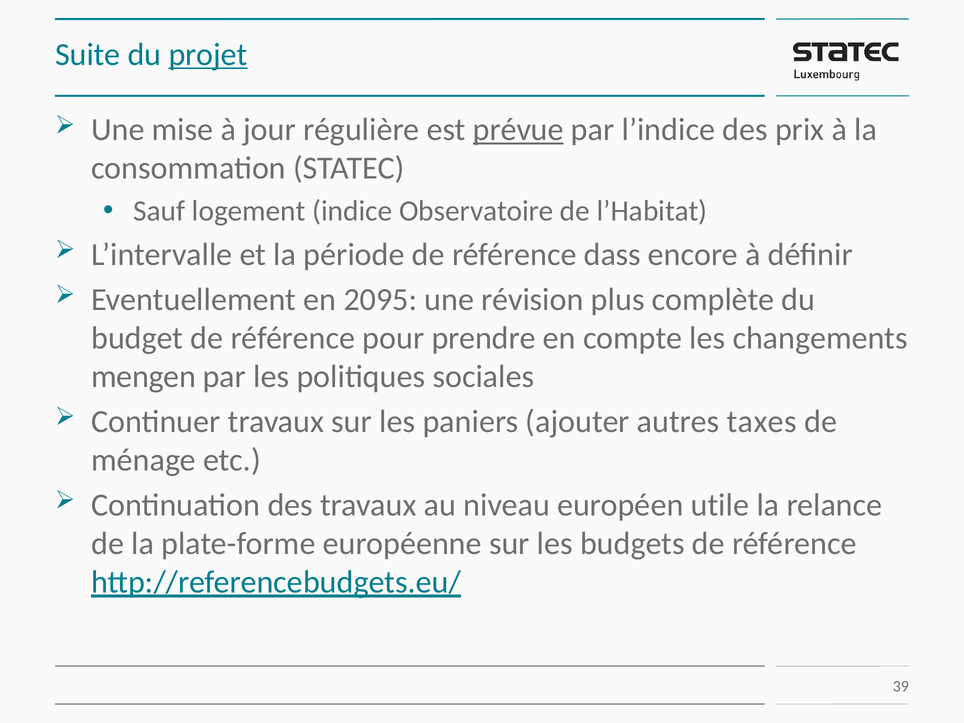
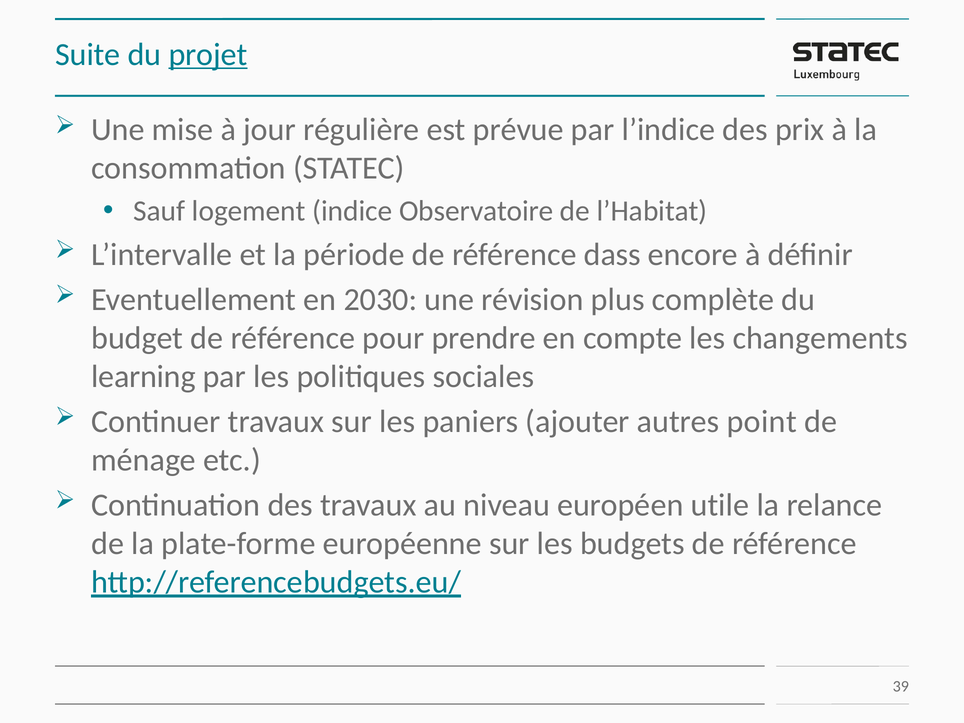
prévue underline: present -> none (518, 130)
2095: 2095 -> 2030 (380, 299)
mengen: mengen -> learning (143, 377)
taxes: taxes -> point (762, 422)
